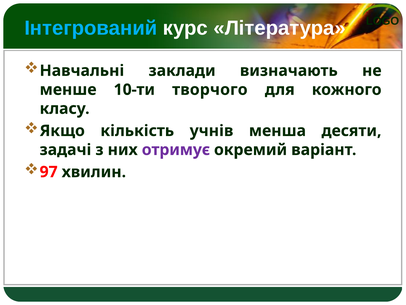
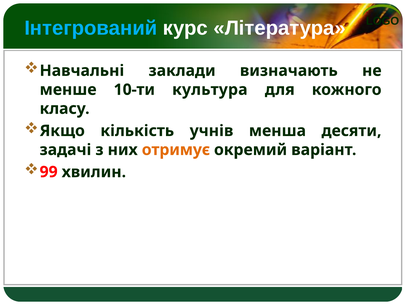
творчого: творчого -> культура (210, 90)
отримує colour: purple -> orange (176, 150)
97: 97 -> 99 (49, 172)
